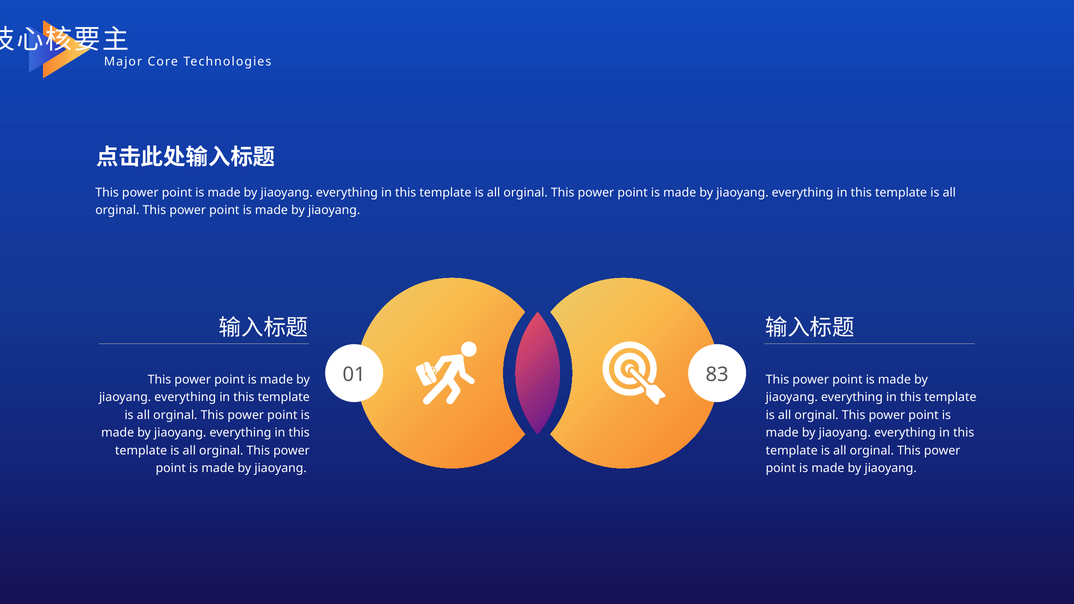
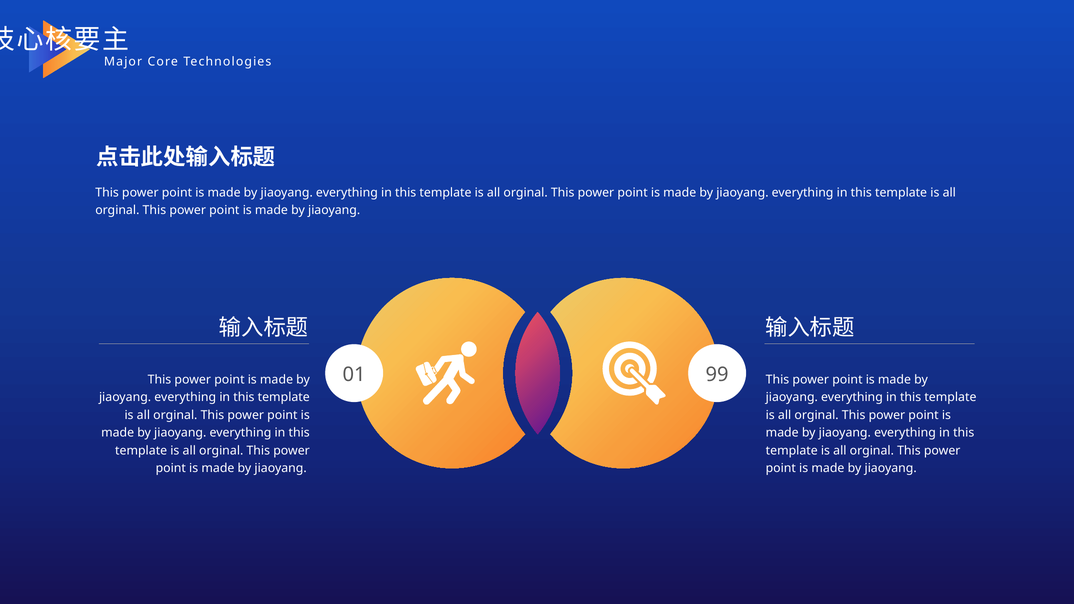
83: 83 -> 99 (717, 375)
